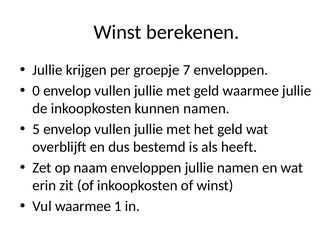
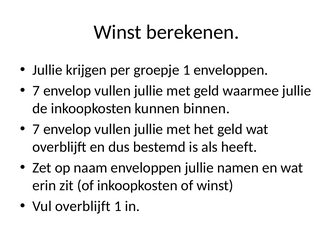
groepje 7: 7 -> 1 (186, 70)
0: 0 -> 7 (36, 91)
kunnen namen: namen -> binnen (207, 108)
5: 5 -> 7 (36, 129)
Vul waarmee: waarmee -> overblijft (83, 206)
